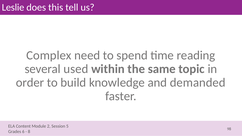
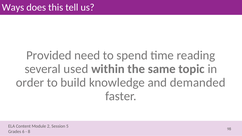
Leslie: Leslie -> Ways (13, 7)
Complex: Complex -> Provided (49, 55)
